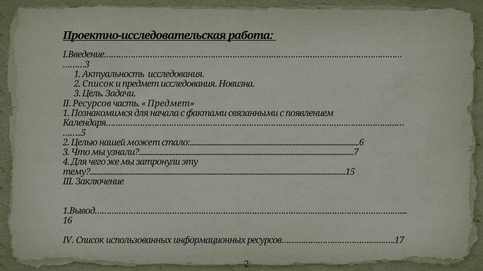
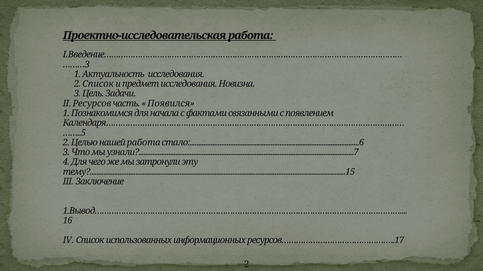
Предмет: Предмет -> Появился (171, 104)
нашей может: может -> работа (144, 143)
